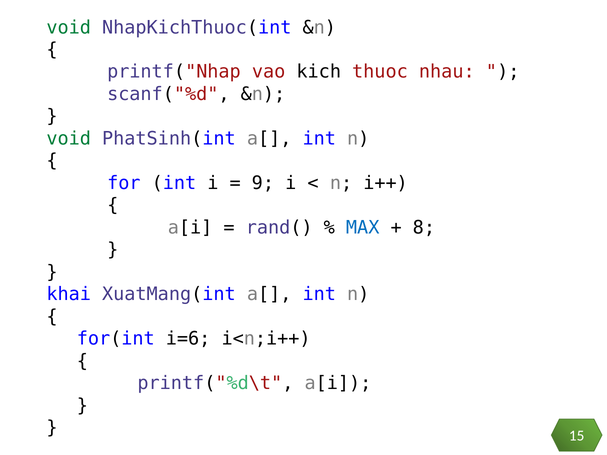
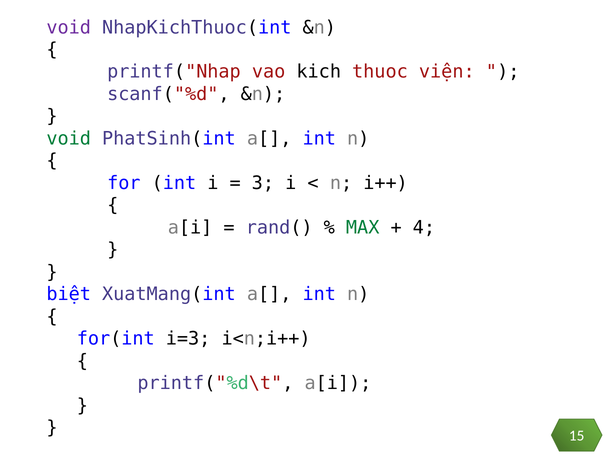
void colour: green -> purple (69, 27)
nhau: nhau -> viện (447, 72)
9: 9 -> 3 (263, 183)
MAX colour: blue -> green (363, 228)
8: 8 -> 4 (424, 228)
khai: khai -> biệt (69, 294)
i=6: i=6 -> i=3 (188, 339)
